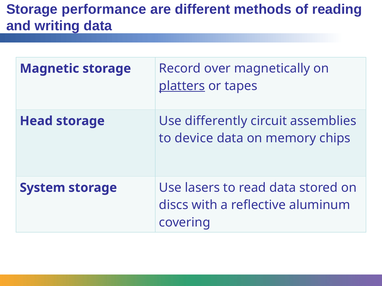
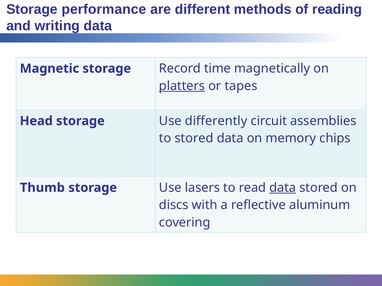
over: over -> time (217, 69)
to device: device -> stored (194, 139)
System: System -> Thumb (42, 188)
data underline: none -> present (283, 188)
